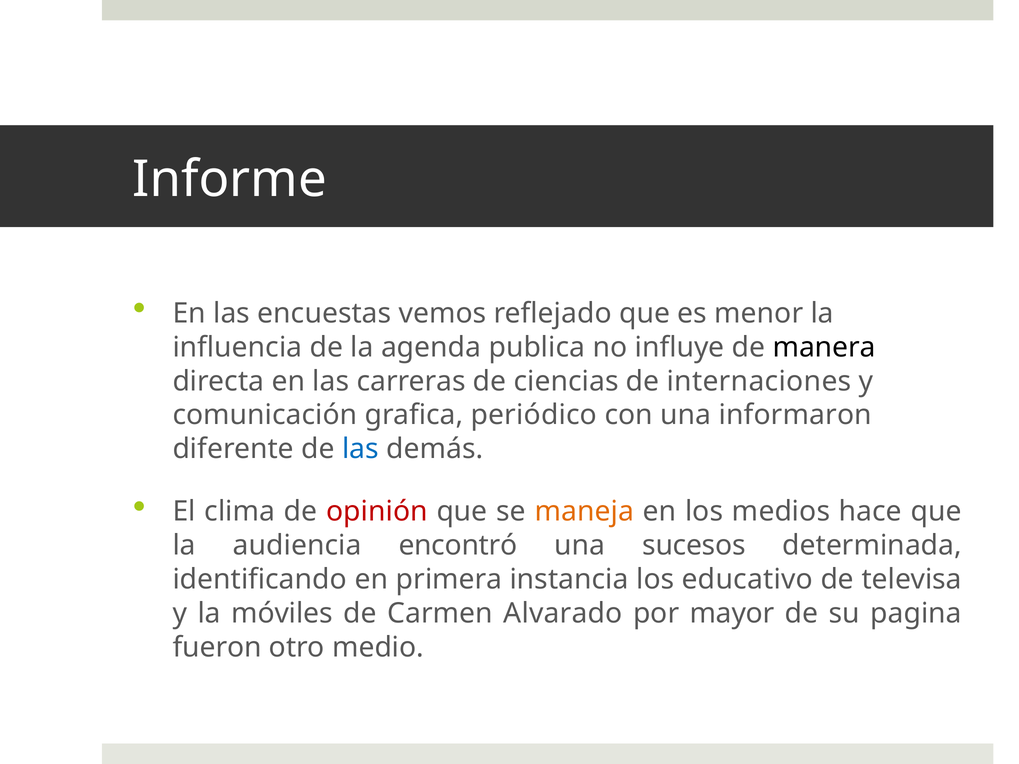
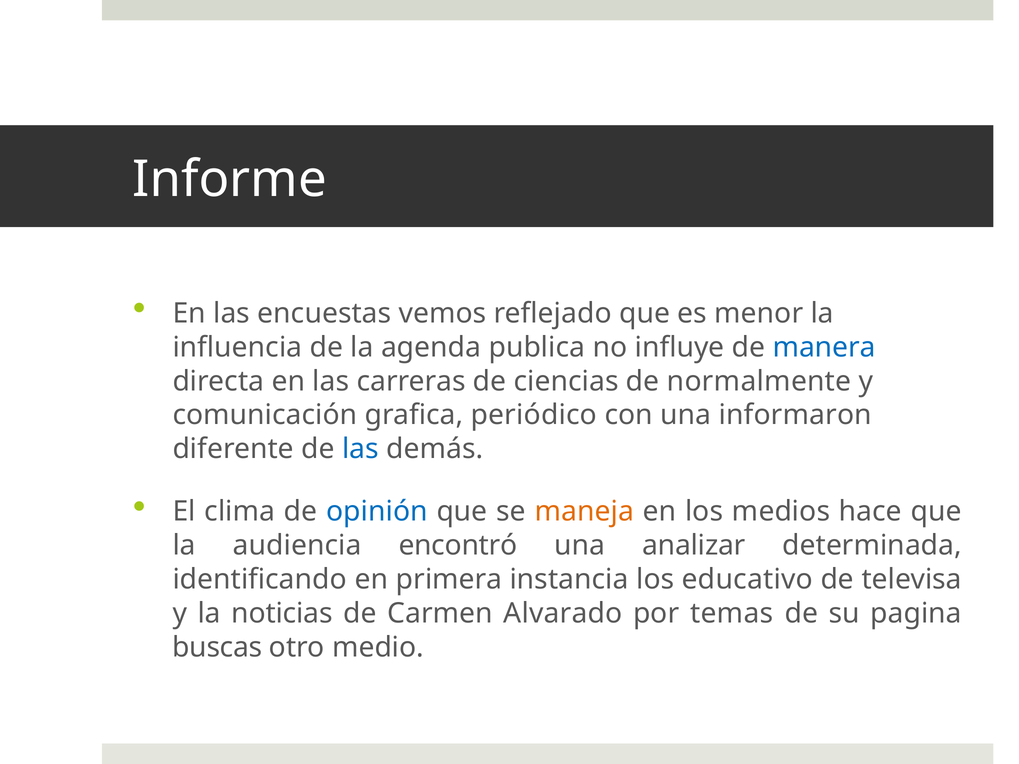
manera colour: black -> blue (824, 347)
internaciones: internaciones -> normalmente (759, 381)
opinión colour: red -> blue (377, 512)
sucesos: sucesos -> analizar (694, 546)
móviles: móviles -> noticias (282, 613)
mayor: mayor -> temas (732, 613)
fueron: fueron -> buscas (217, 647)
